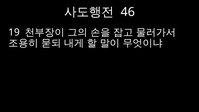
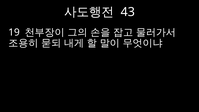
46: 46 -> 43 (128, 12)
